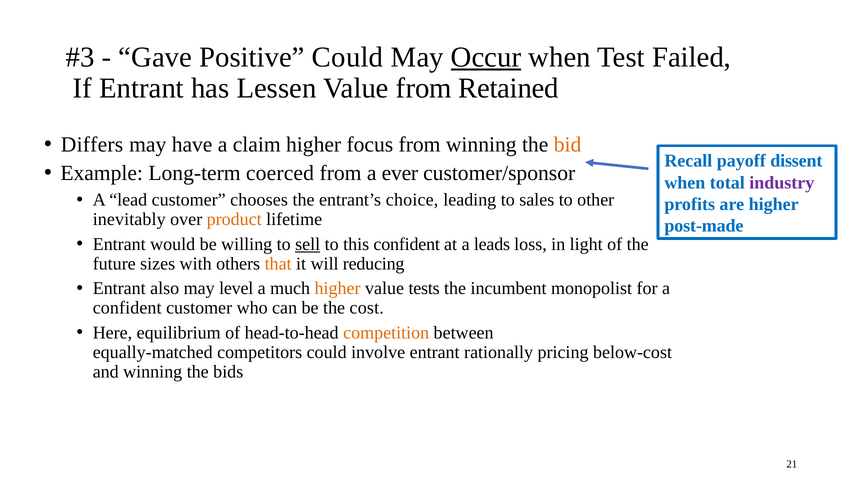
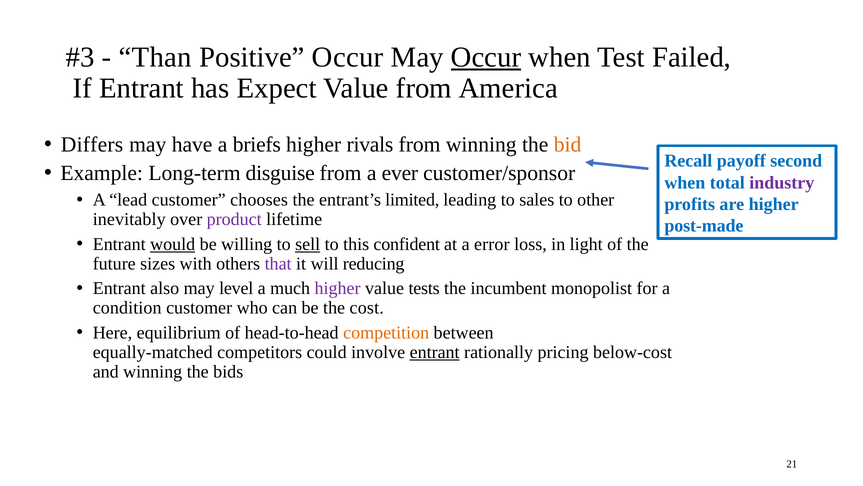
Gave: Gave -> Than (155, 57)
Positive Could: Could -> Occur (348, 57)
Lessen: Lessen -> Expect (277, 88)
Retained: Retained -> America (508, 88)
claim: claim -> briefs (257, 144)
focus: focus -> rivals (370, 144)
dissent: dissent -> second (796, 161)
coerced: coerced -> disguise (280, 173)
choice: choice -> limited (412, 200)
product colour: orange -> purple (234, 219)
would underline: none -> present (173, 244)
leads: leads -> error (492, 244)
that colour: orange -> purple (278, 263)
higher colour: orange -> purple (338, 288)
confident: confident -> condition (127, 308)
entrant underline: none -> present (435, 352)
